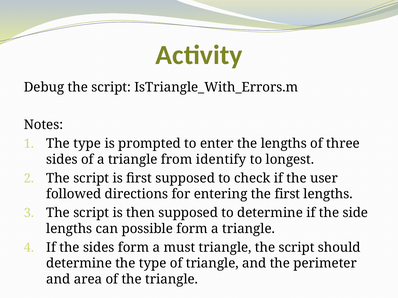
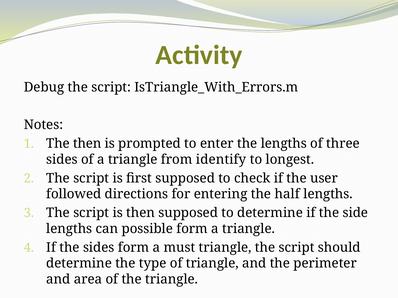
type: type -> then (87, 144)
the first: first -> half (287, 194)
